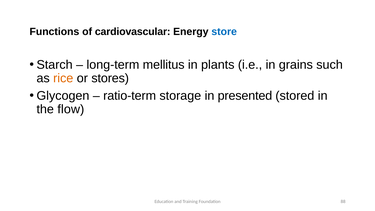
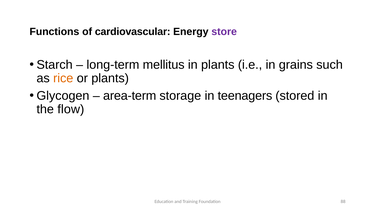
store colour: blue -> purple (224, 32)
or stores: stores -> plants (110, 78)
ratio-term: ratio-term -> area-term (130, 96)
presented: presented -> teenagers (245, 96)
